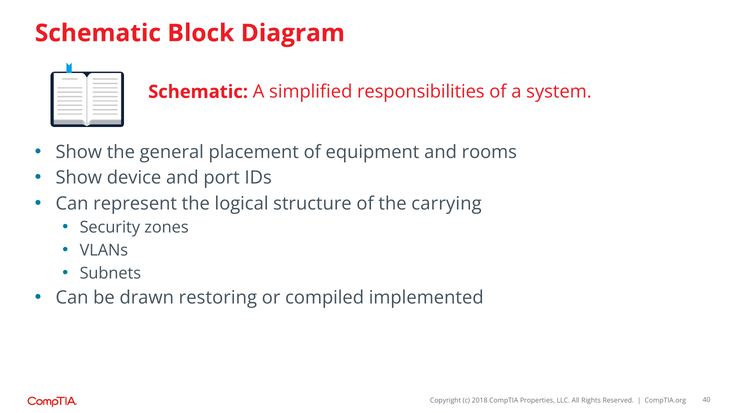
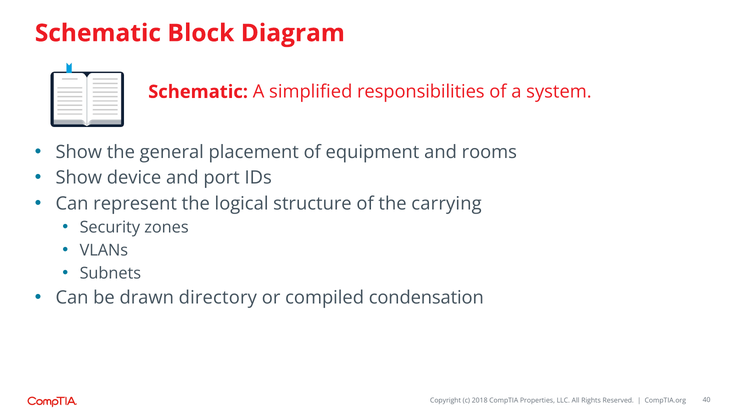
restoring: restoring -> directory (218, 298)
implemented: implemented -> condensation (426, 298)
